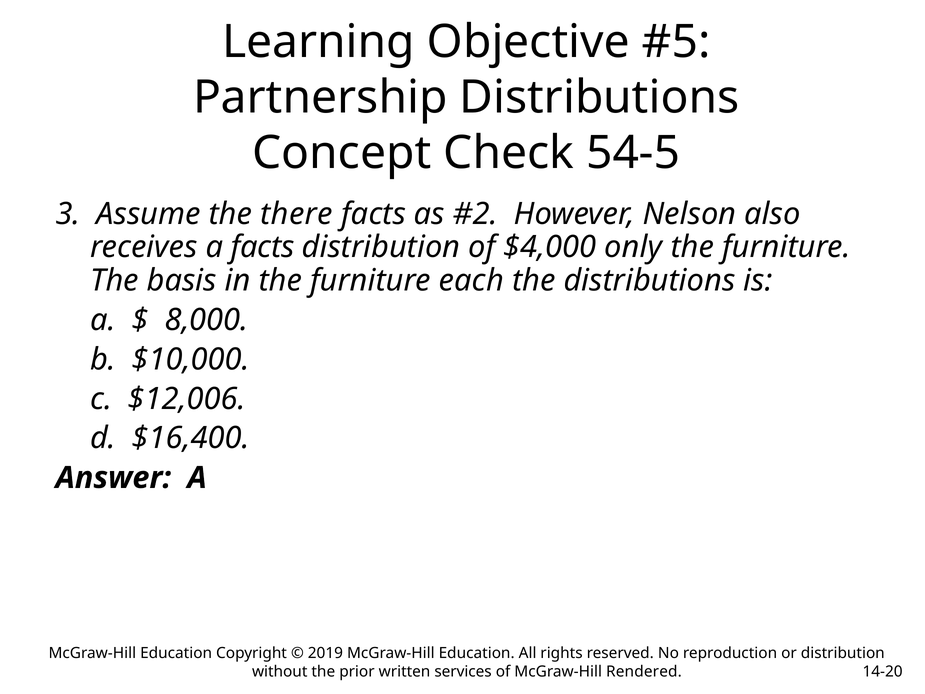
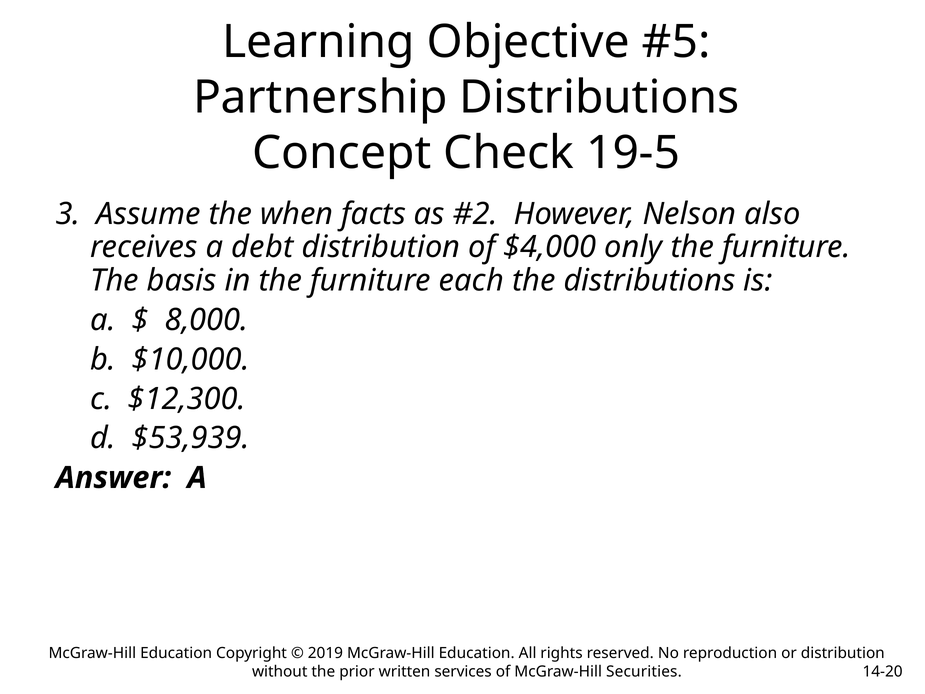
54-5: 54-5 -> 19-5 (633, 153)
there: there -> when (297, 214)
a facts: facts -> debt (262, 247)
$12,006: $12,006 -> $12,300 (187, 399)
$16,400: $16,400 -> $53,939 (191, 438)
Rendered: Rendered -> Securities (644, 672)
